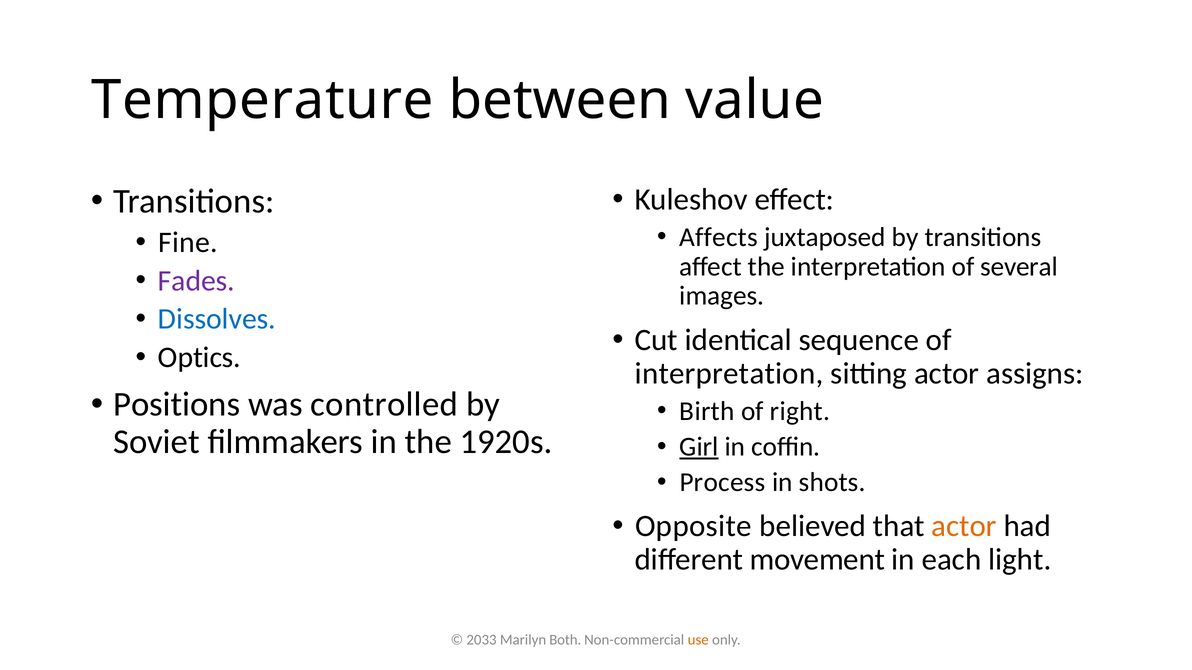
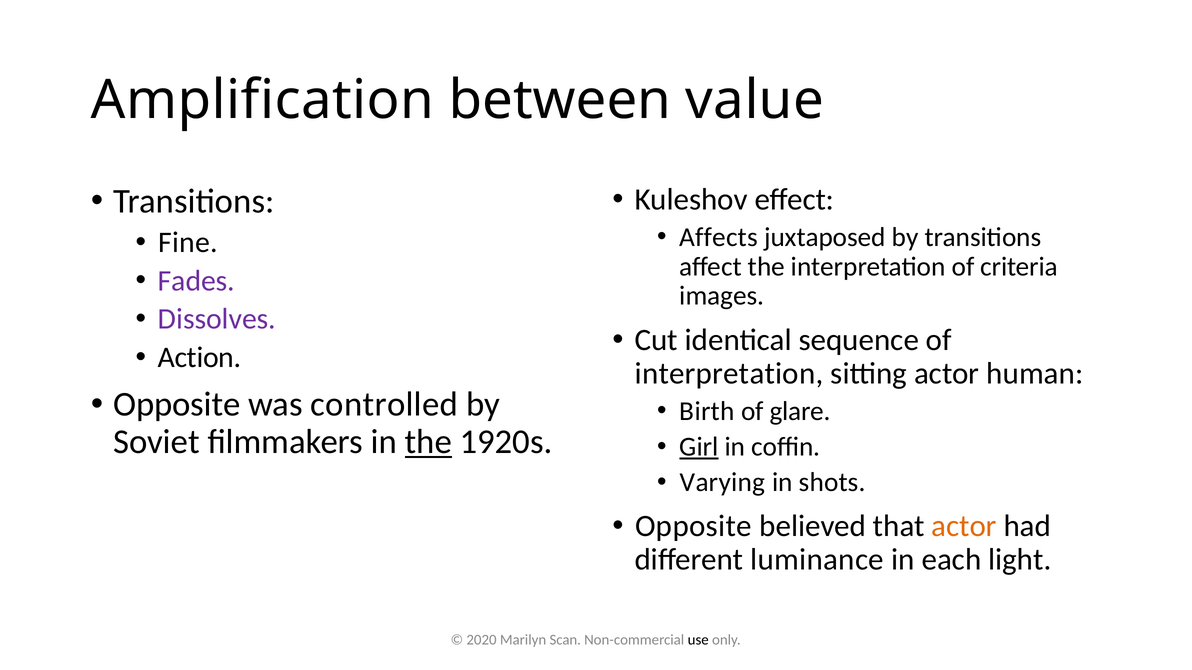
Temperature: Temperature -> Amplification (263, 100)
several: several -> criteria (1019, 267)
Dissolves colour: blue -> purple (217, 319)
Optics: Optics -> Action (200, 358)
assigns: assigns -> human (1035, 374)
Positions: Positions -> Opposite (177, 405)
right: right -> glare (800, 411)
the underline: none -> present (428, 442)
Process: Process -> Varying (723, 483)
movement: movement -> luminance (817, 560)
2033: 2033 -> 2020 (482, 640)
Both: Both -> Scan (565, 640)
use colour: orange -> black (698, 640)
